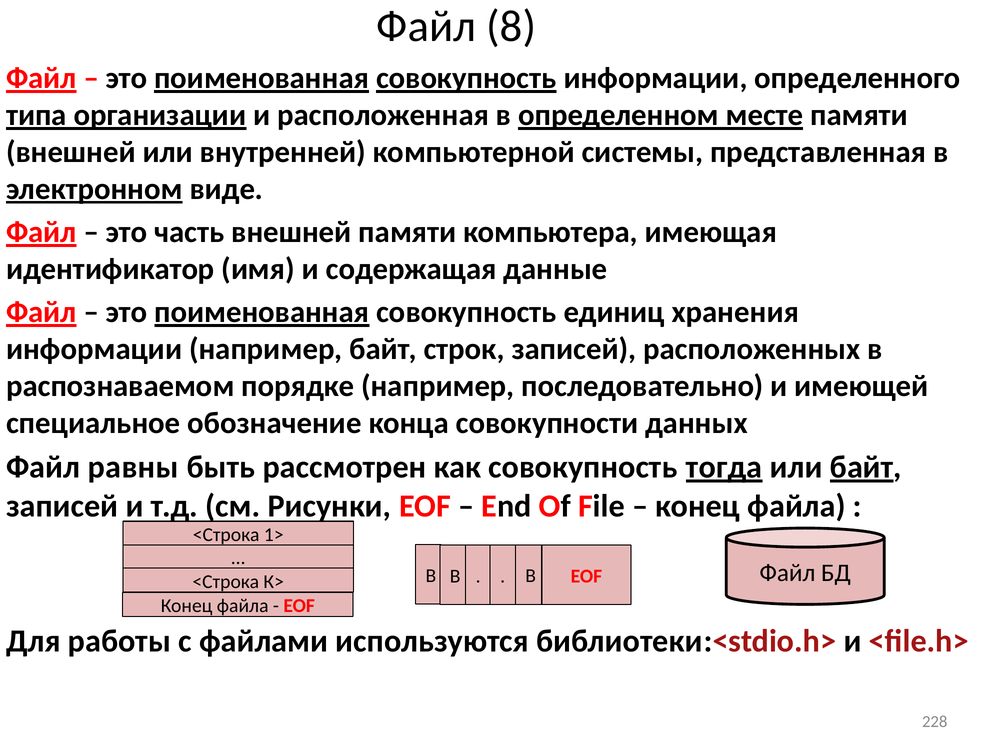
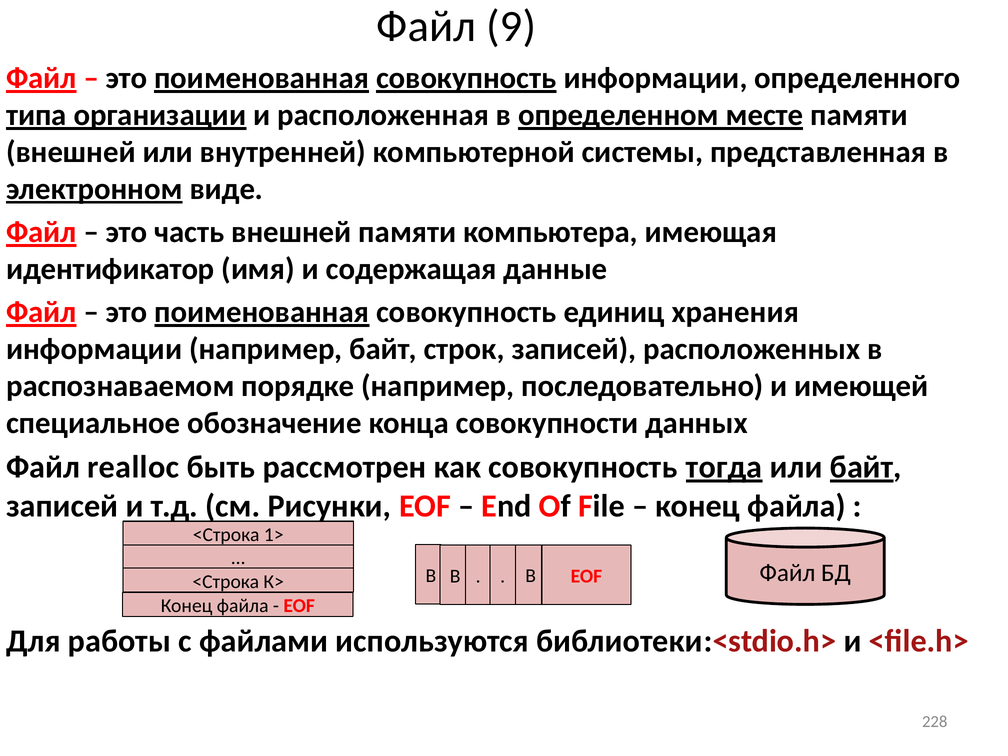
8: 8 -> 9 (511, 26)
равны: равны -> realloc (133, 467)
